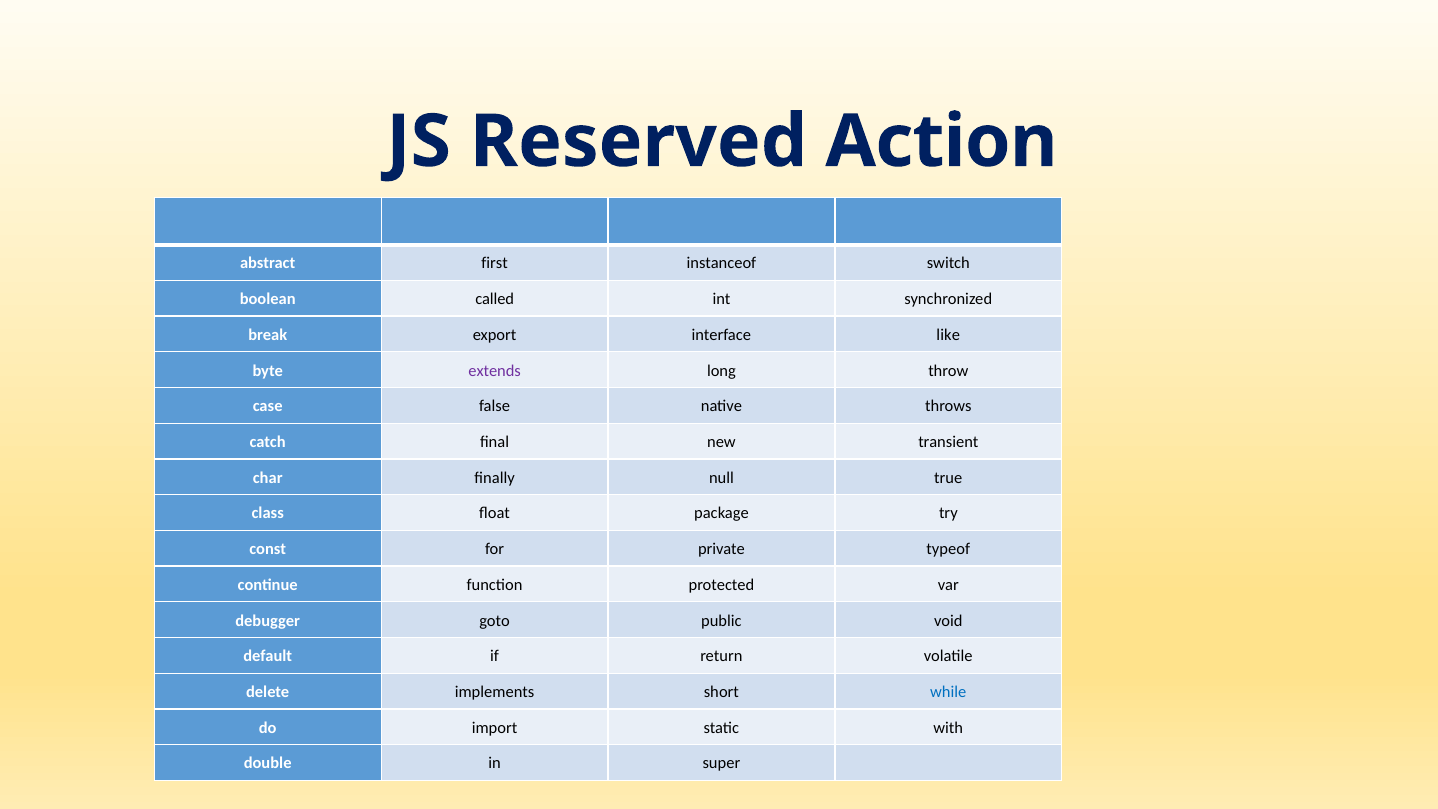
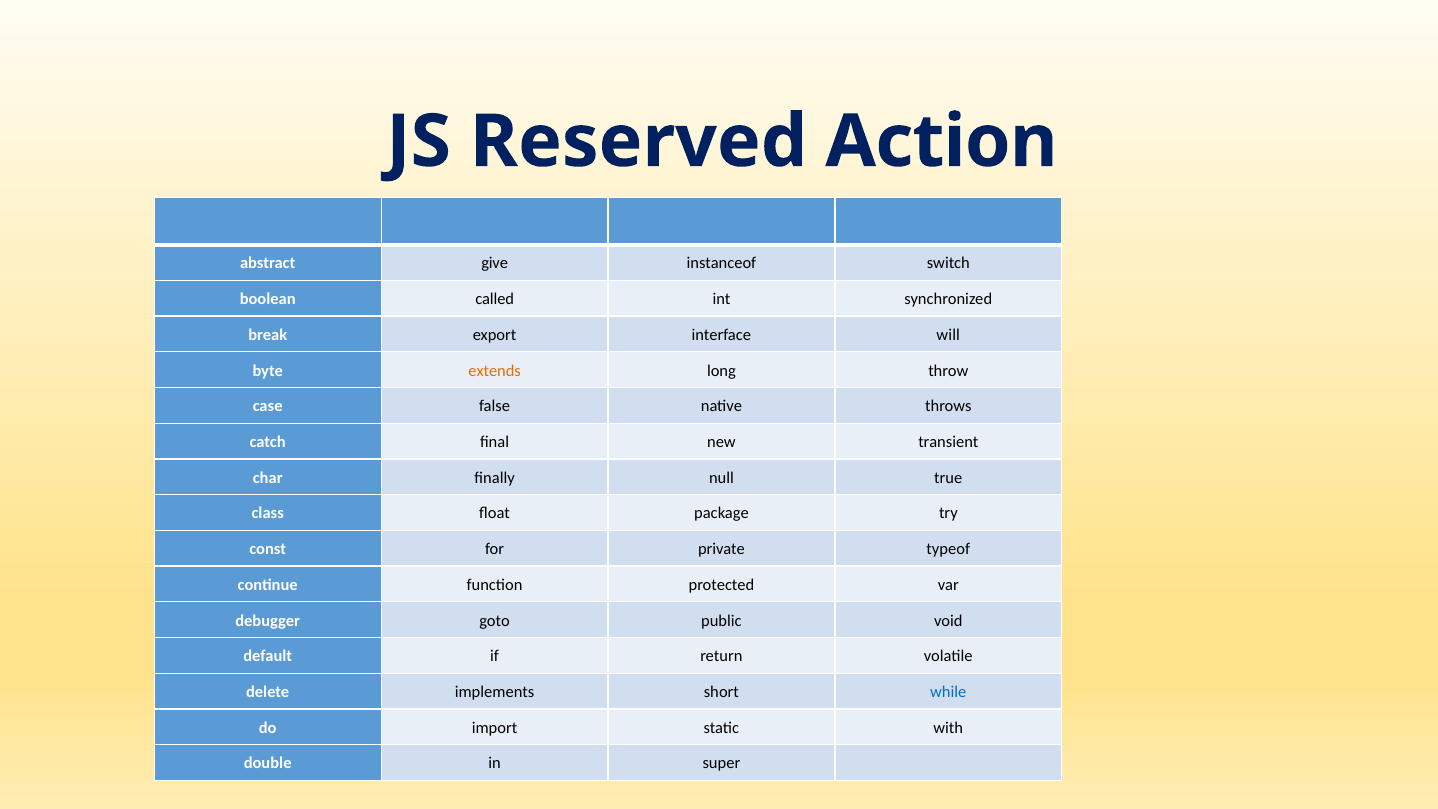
first: first -> give (495, 263)
like: like -> will (948, 335)
extends colour: purple -> orange (495, 371)
